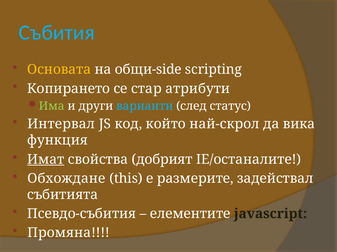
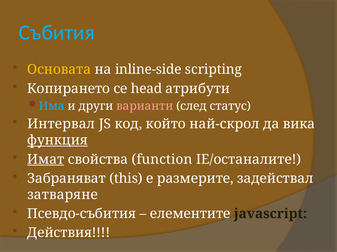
общи-side: общи-side -> inline-side (148, 70)
стар: стар -> head (146, 89)
Има colour: light green -> light blue (52, 106)
варианти colour: light blue -> pink (145, 106)
функция underline: none -> present (58, 141)
добрият: добрият -> function (162, 160)
Обхождане: Обхождане -> Забраняват (67, 179)
събитията: събитията -> затваряне (63, 195)
Промяна: Промяна -> Действия (69, 233)
